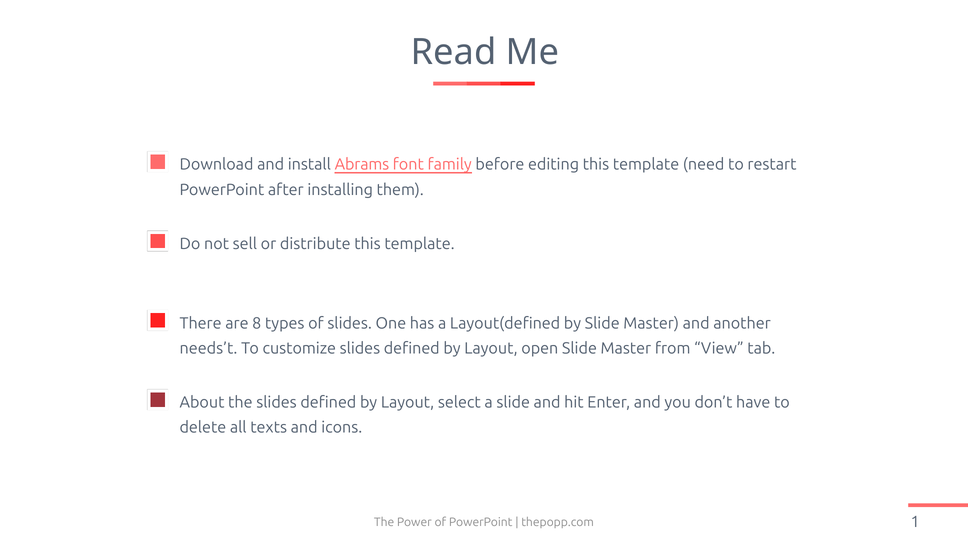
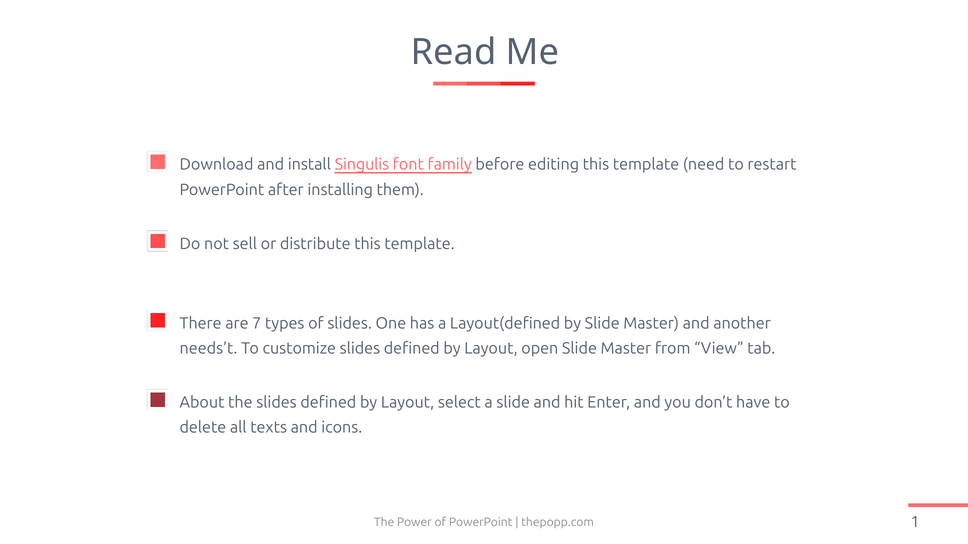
Abrams: Abrams -> Singulis (362, 165)
8: 8 -> 7 (257, 323)
